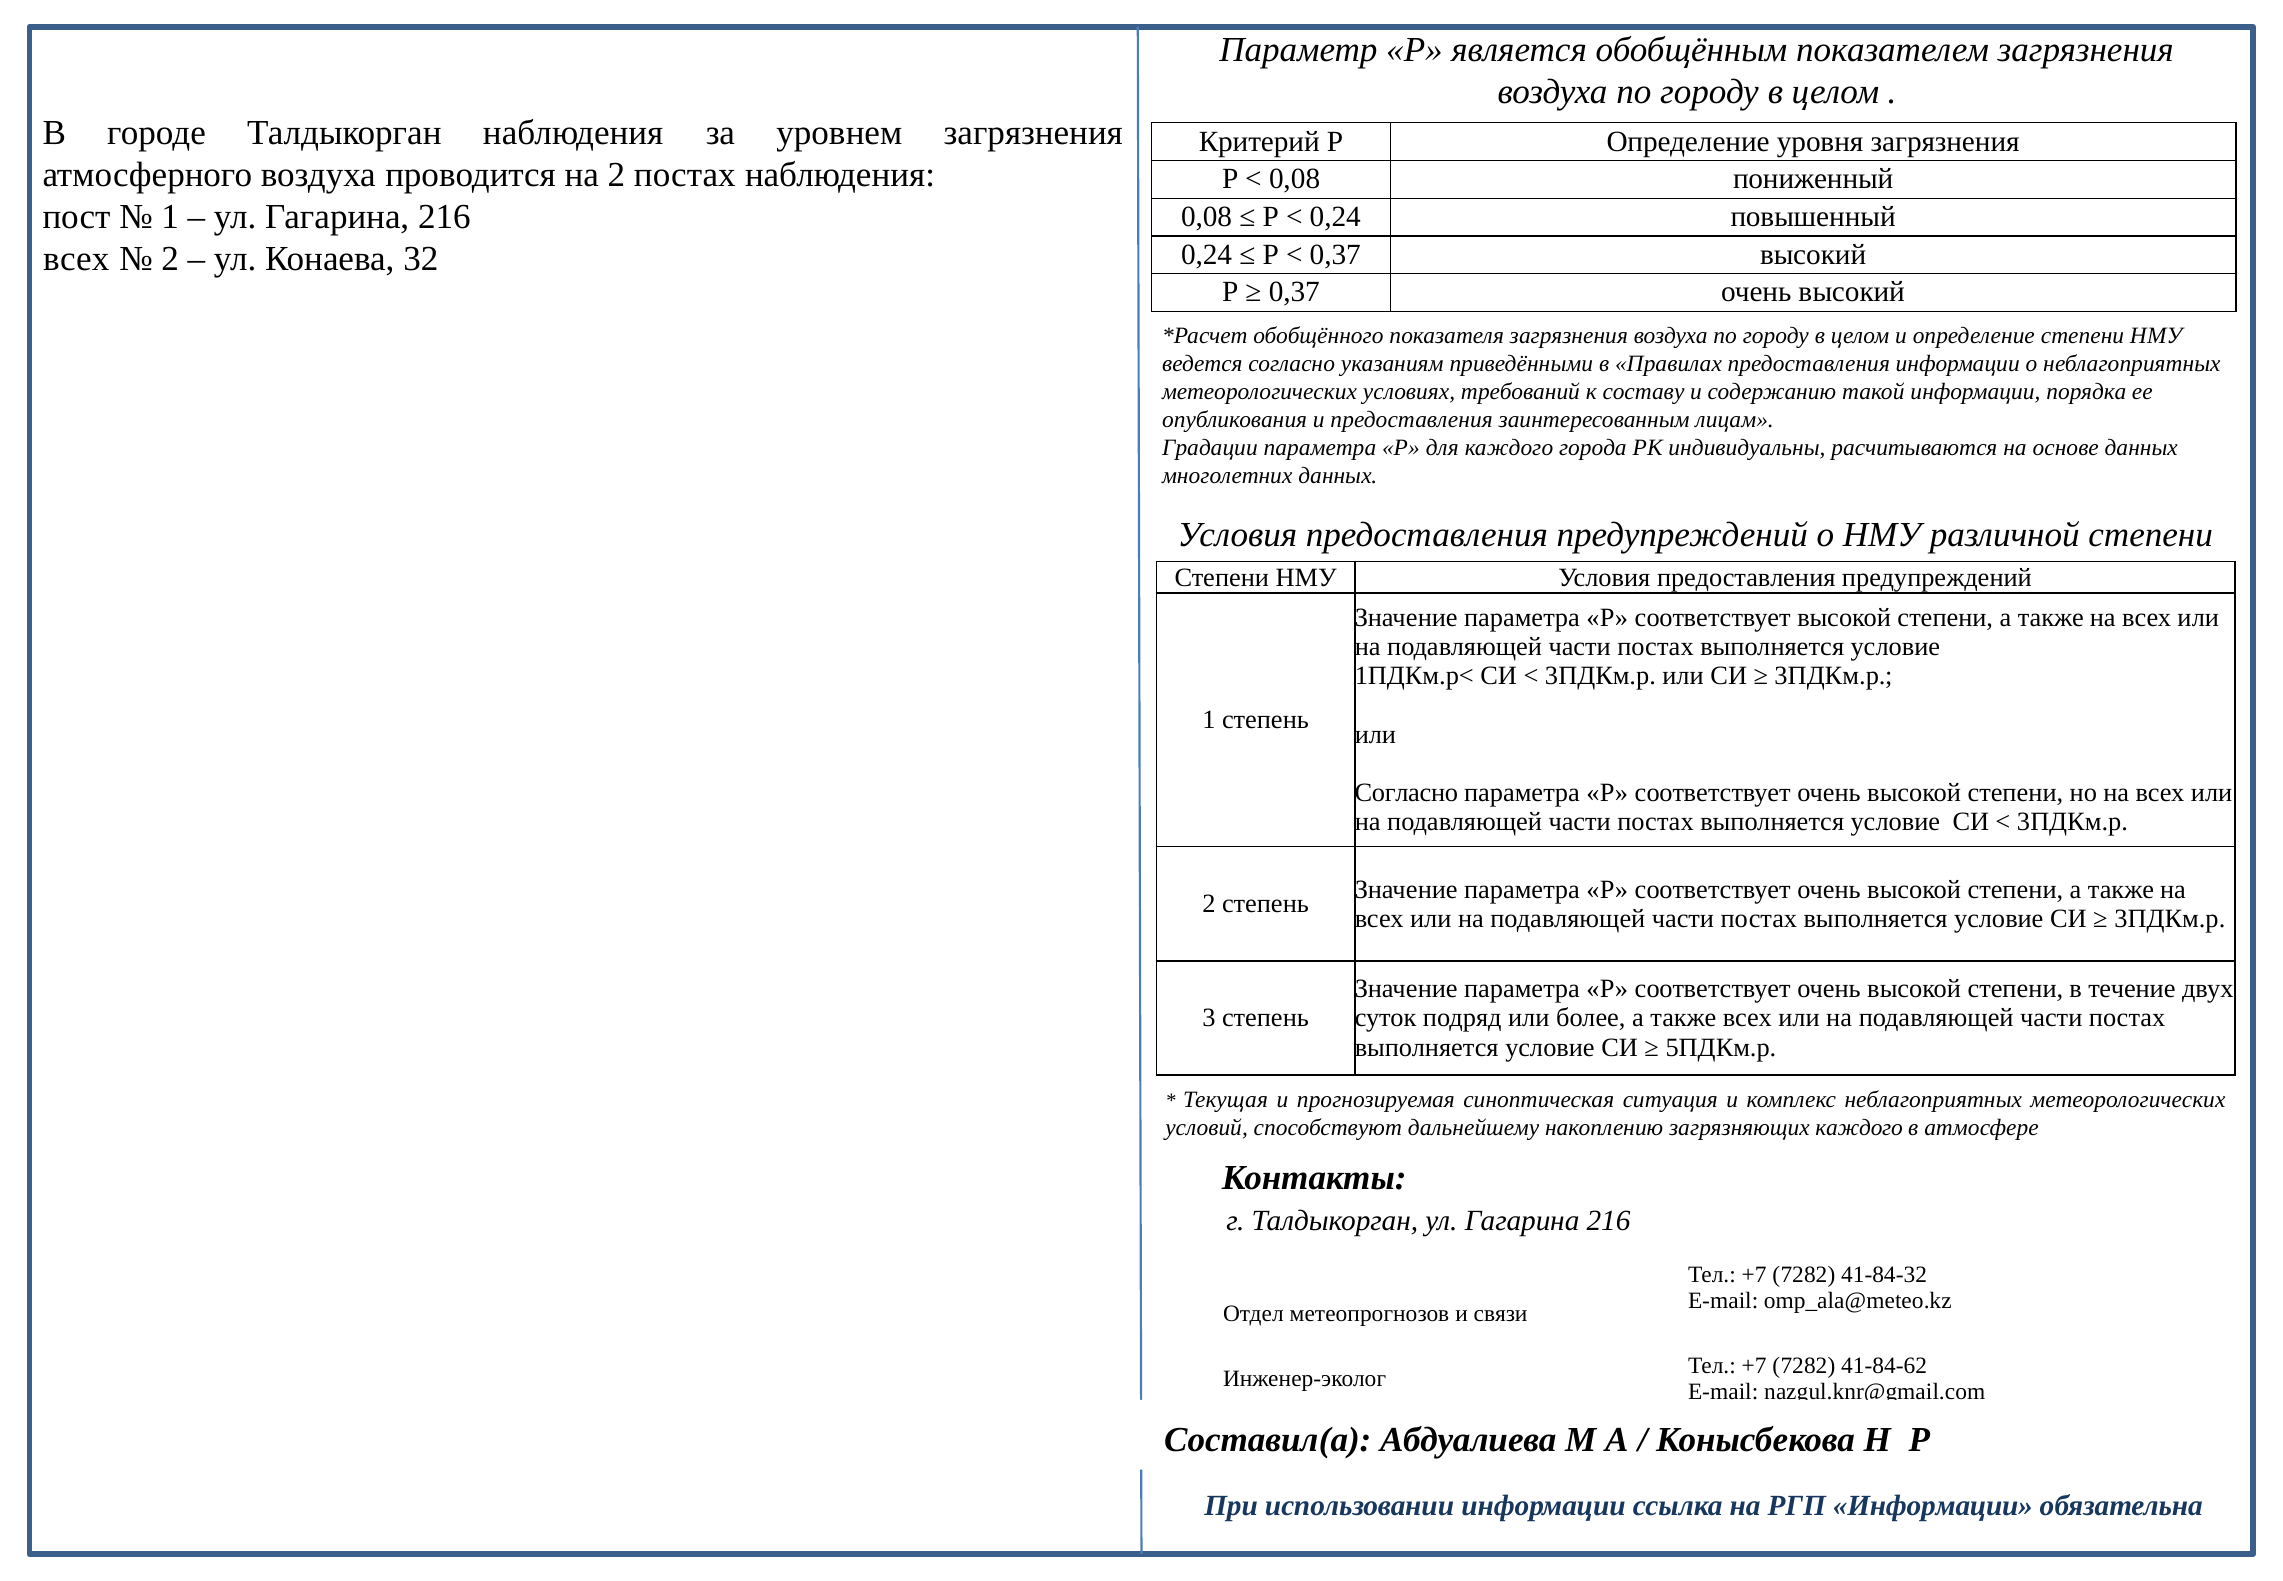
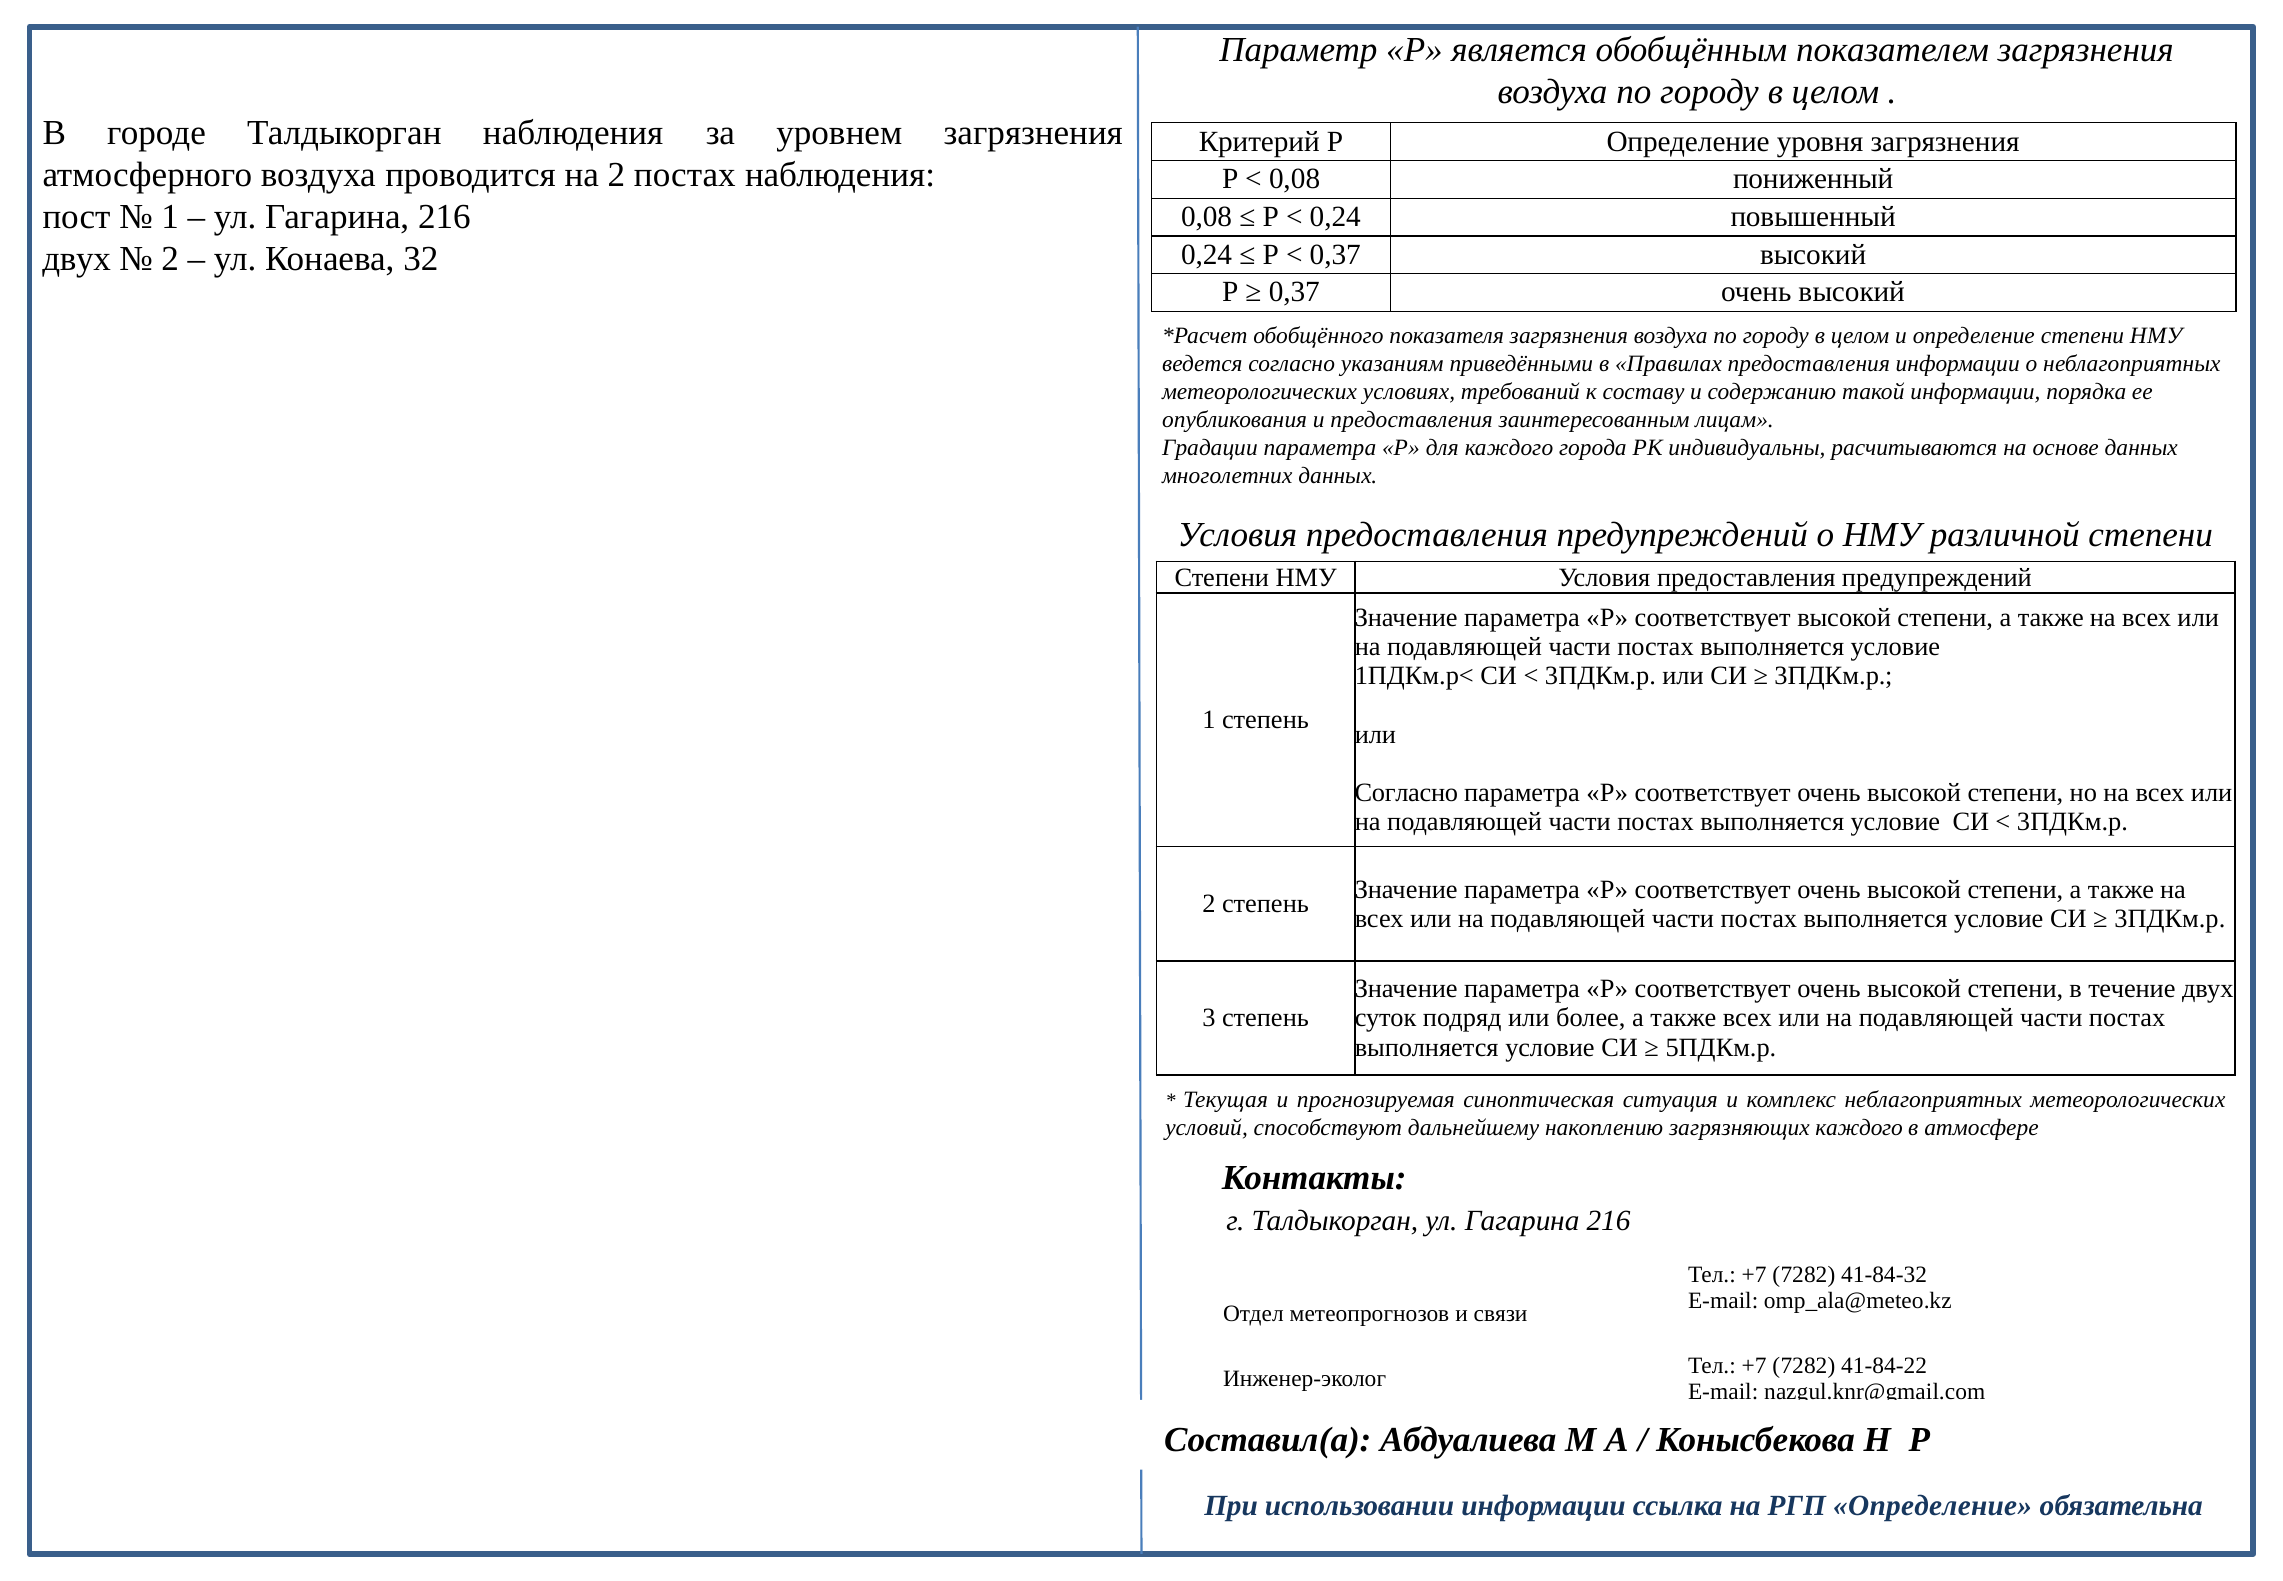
всех: всех -> двух (77, 259)
41-84-62: 41-84-62 -> 41-84-22 (1884, 1365)
РГП Информации: Информации -> Определение (1933, 1505)
